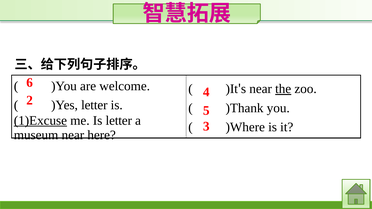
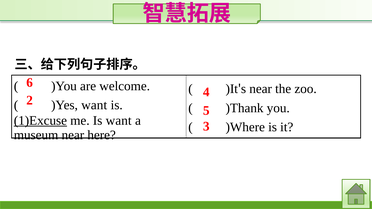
the underline: present -> none (283, 89)
)Yes letter: letter -> want (94, 105)
Is letter: letter -> want (119, 121)
